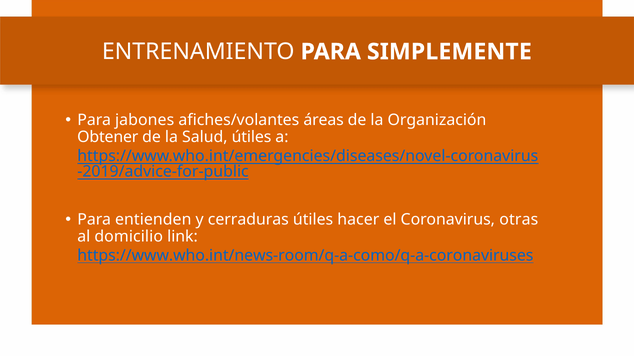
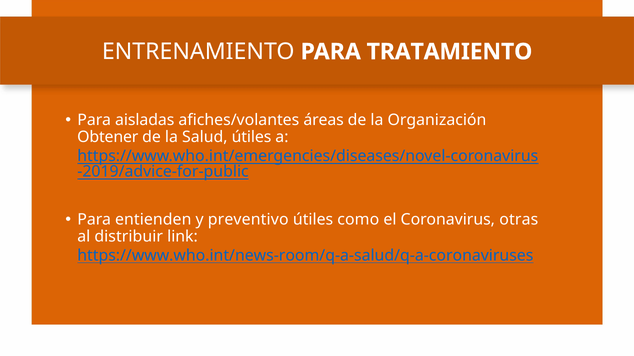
SIMPLEMENTE: SIMPLEMENTE -> TRATAMIENTO (450, 52)
jabones: jabones -> aisladas (145, 120)
cerraduras: cerraduras -> preventivo (248, 220)
hacer: hacer -> como (358, 220)
domicilio: domicilio -> distribuir (129, 237)
https://www.who.int/news-room/q-a-como/q-a-coronaviruses: https://www.who.int/news-room/q-a-como/q-a-coronaviruses -> https://www.who.int/news-room/q-a-salud/q-a-coronaviruses (305, 256)
